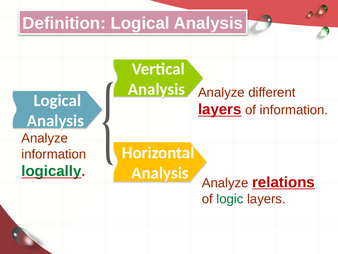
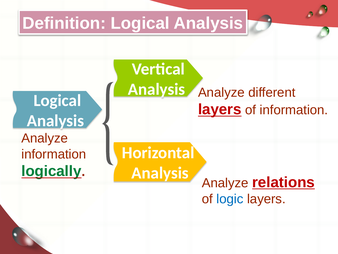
logic colour: green -> blue (230, 199)
